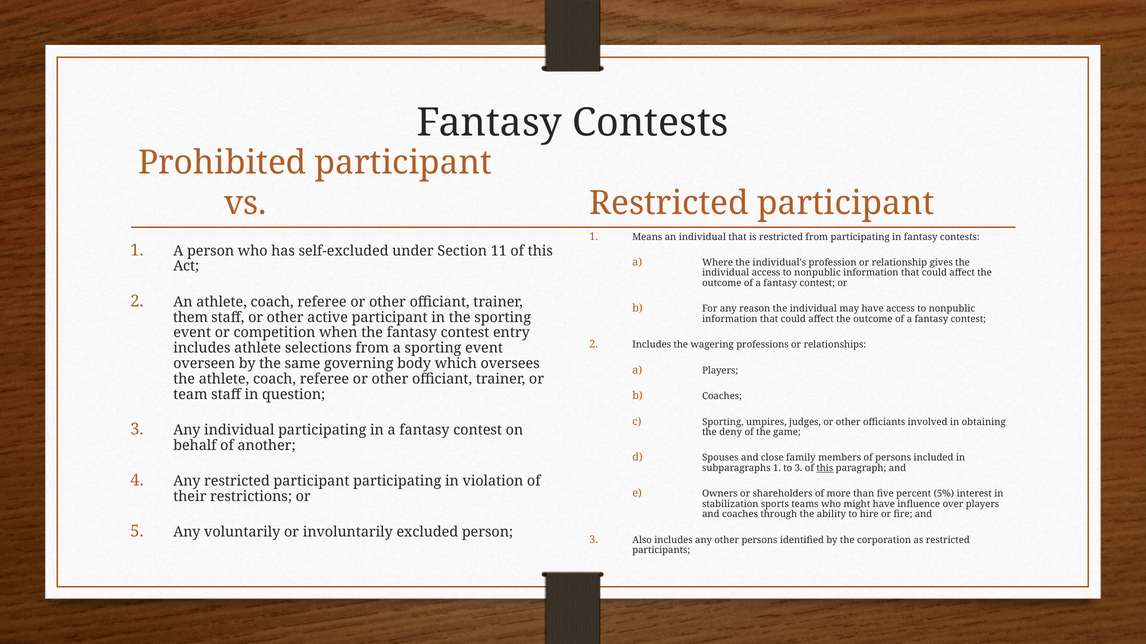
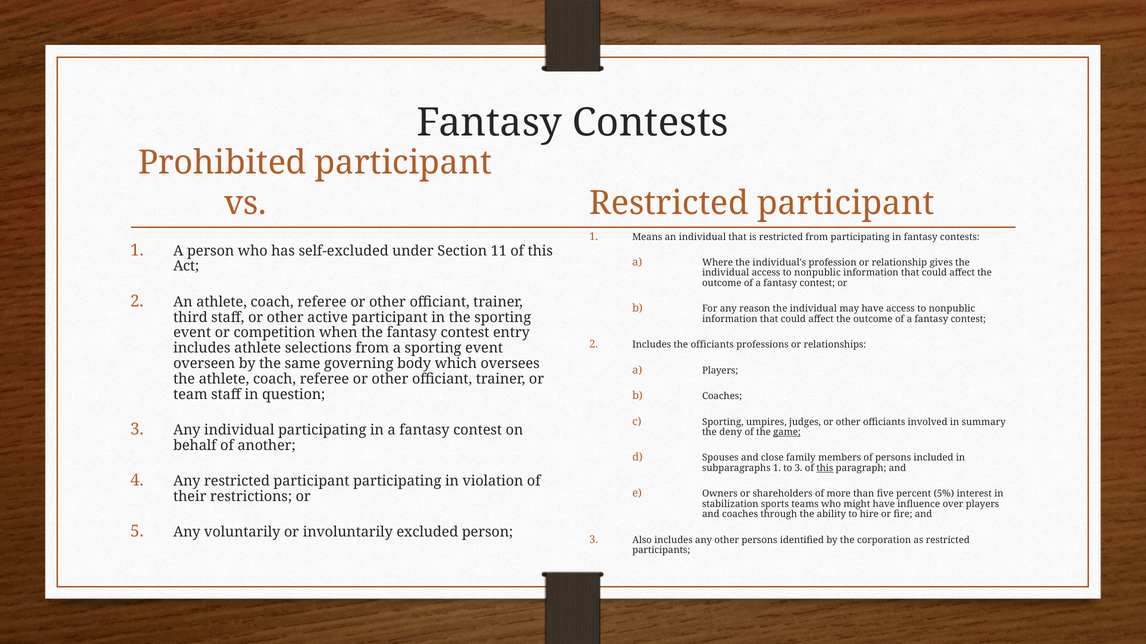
them: them -> third (190, 318)
the wagering: wagering -> officiants (712, 345)
obtaining: obtaining -> summary (984, 422)
game underline: none -> present (787, 433)
